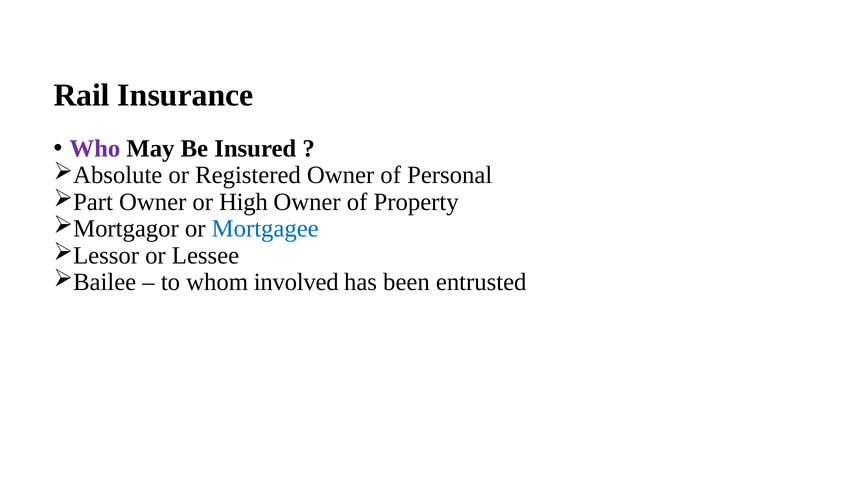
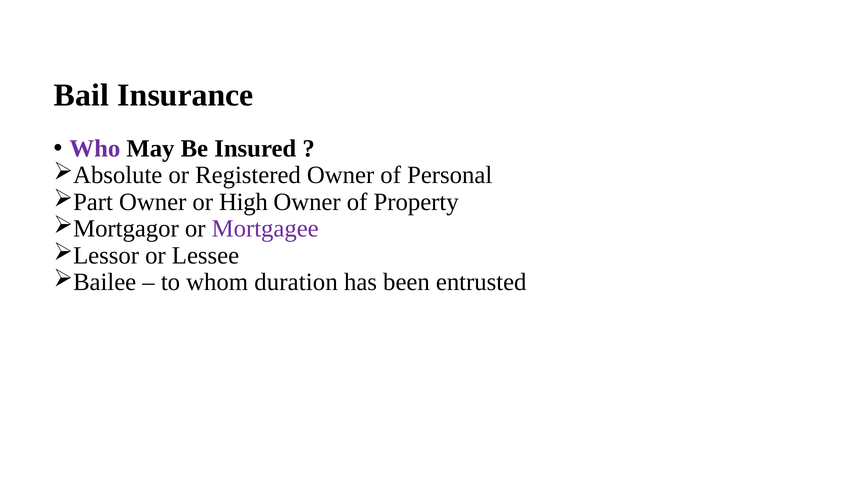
Rail: Rail -> Bail (81, 95)
Mortgagee colour: blue -> purple (265, 229)
involved: involved -> duration (296, 282)
